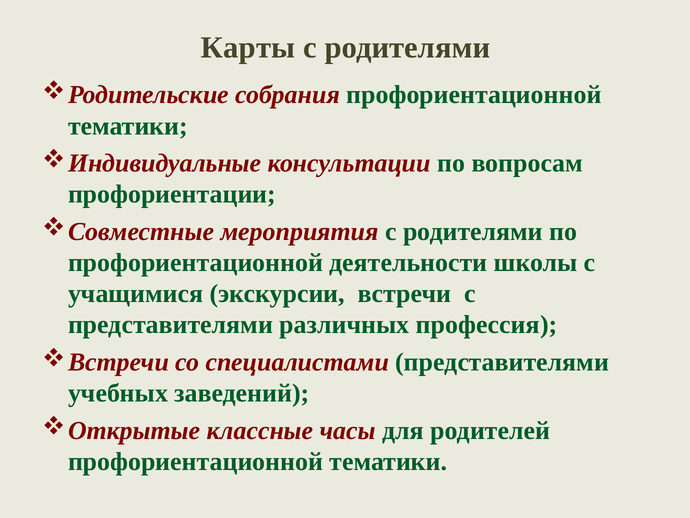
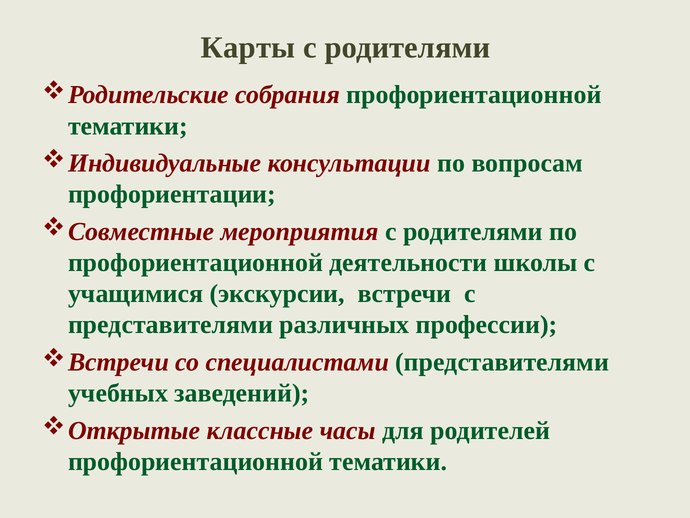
профессия: профессия -> профессии (487, 325)
